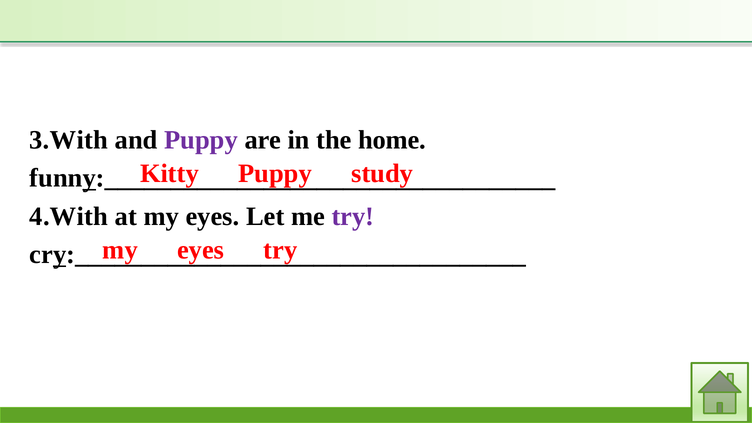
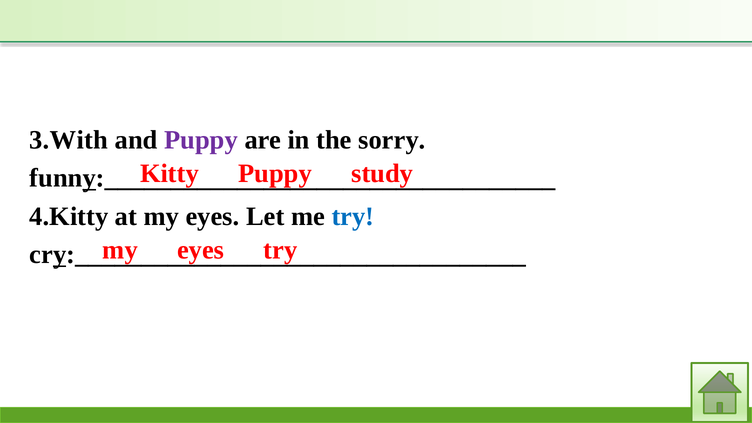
home: home -> sorry (392, 140)
4.With: 4.With -> 4.Kitty (69, 216)
try colour: purple -> blue (353, 216)
